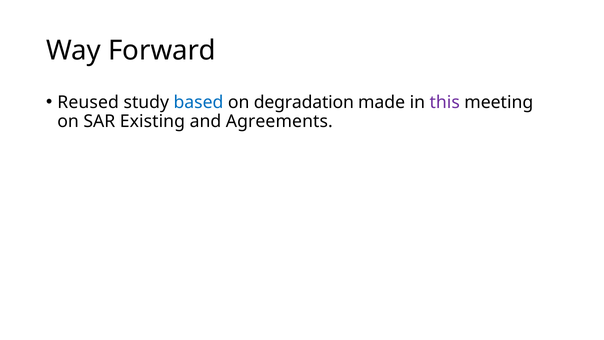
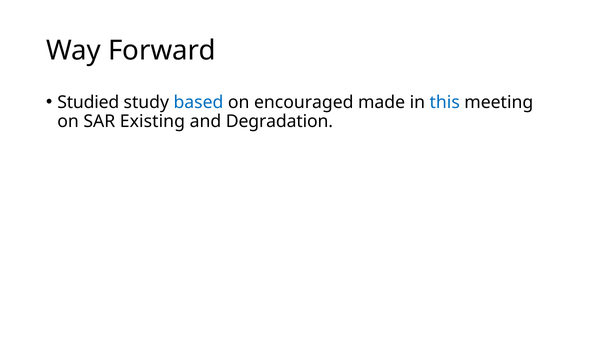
Reused: Reused -> Studied (88, 102)
degradation: degradation -> encouraged (304, 102)
this colour: purple -> blue (445, 102)
Agreements: Agreements -> Degradation (279, 121)
